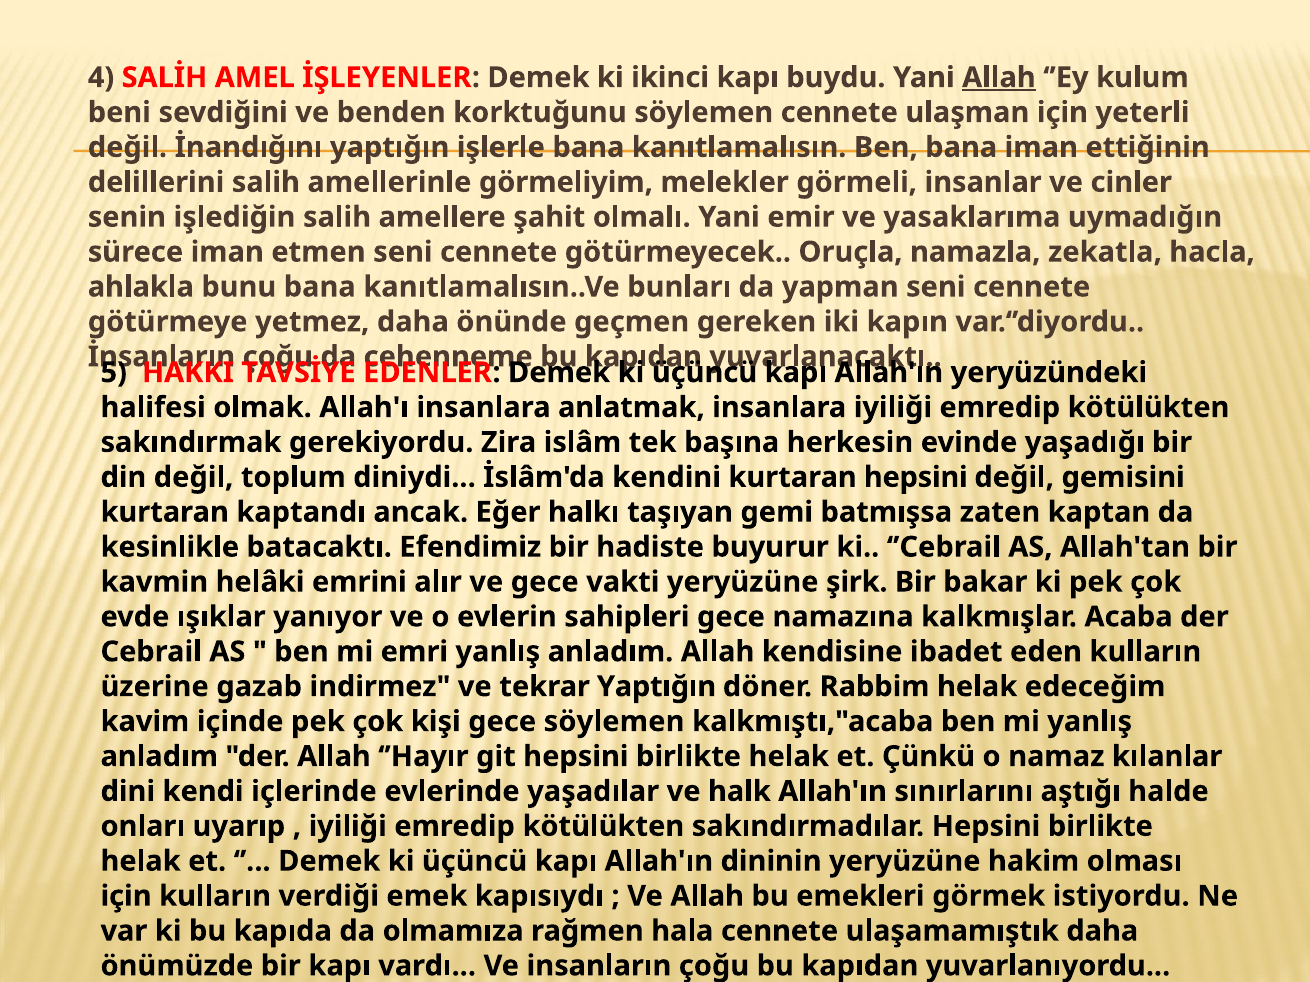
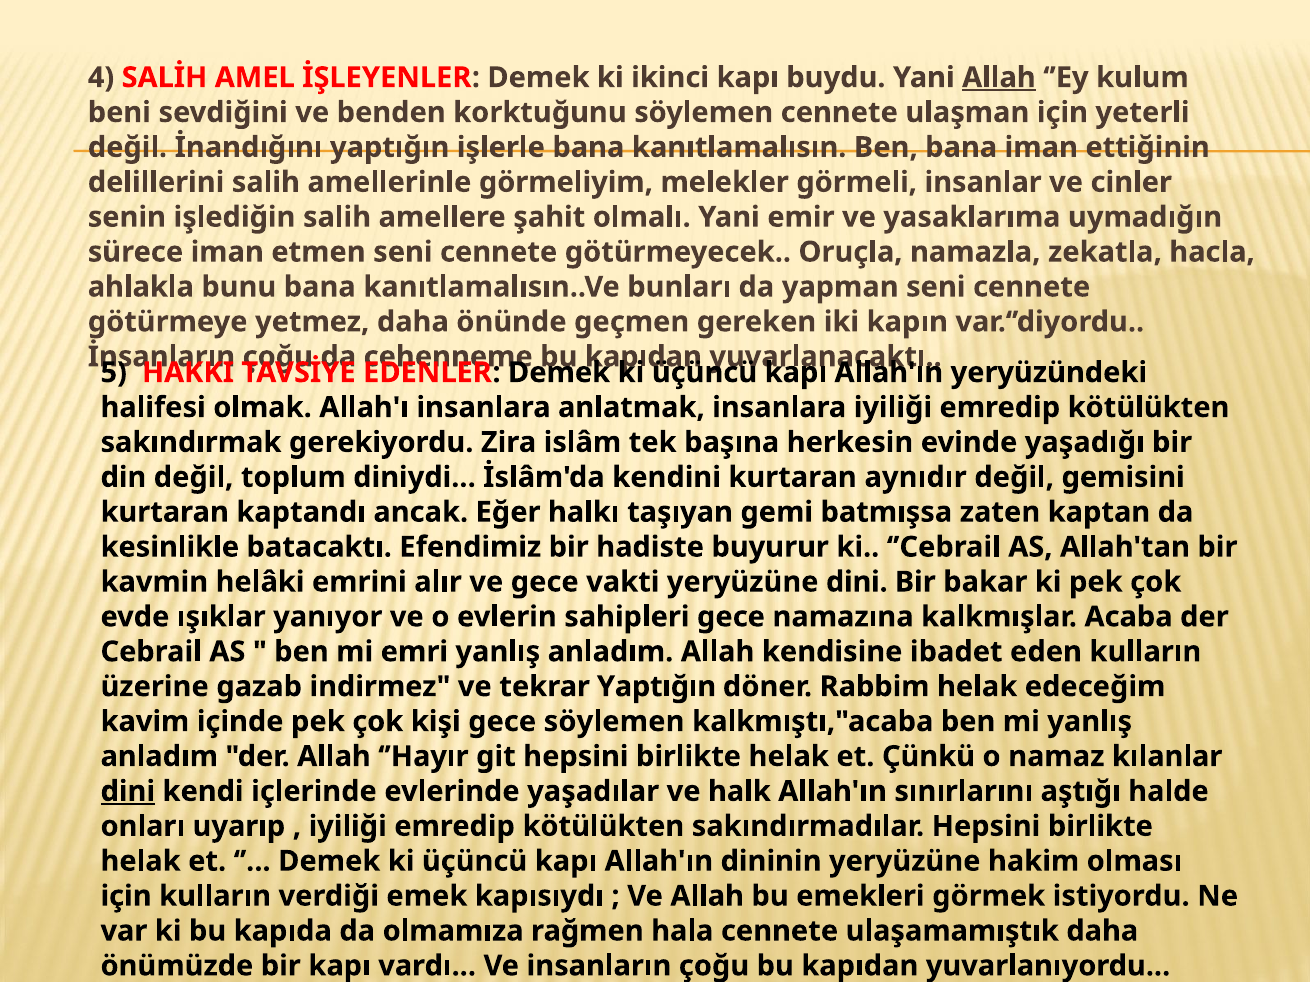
kurtaran hepsini: hepsini -> aynıdır (916, 477)
yeryüzüne şirk: şirk -> dini (857, 582)
dini underline: none -> present (128, 792)
